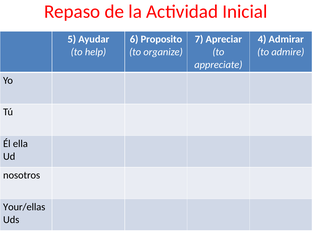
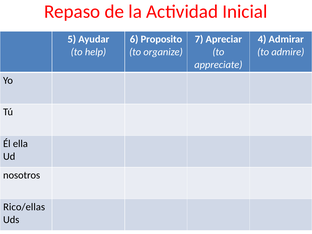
Your/ellas: Your/ellas -> Rico/ellas (24, 207)
